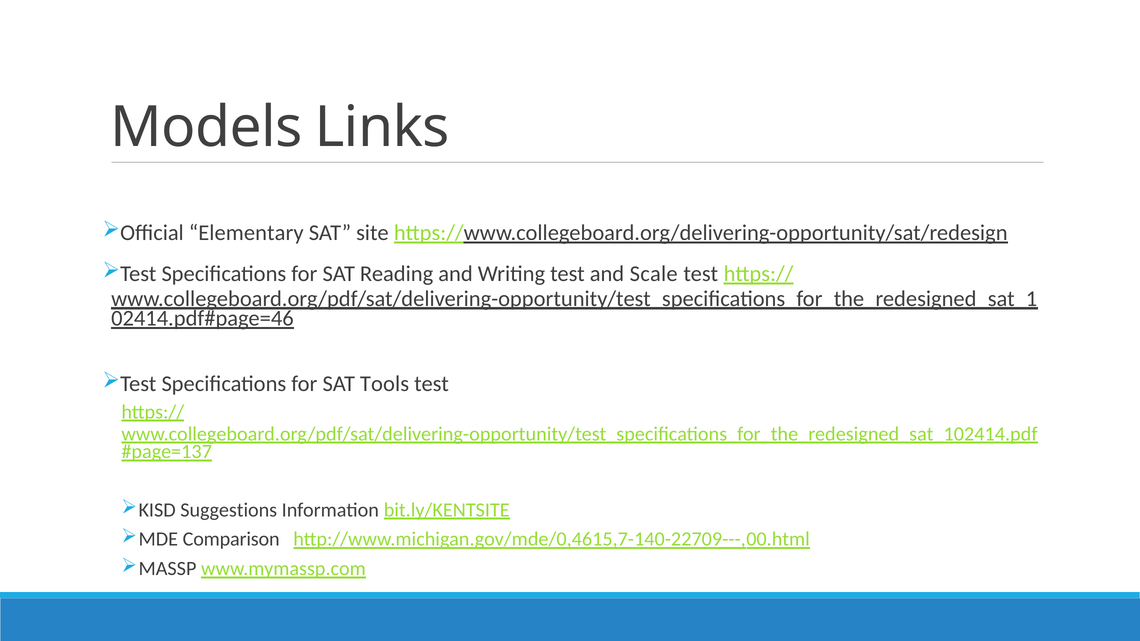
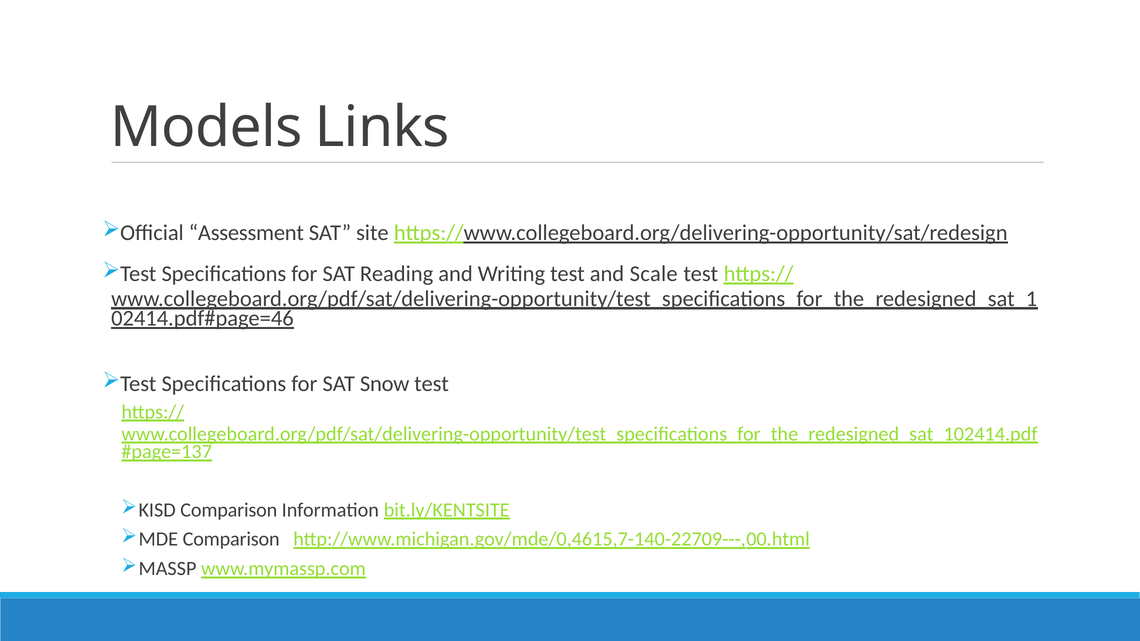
Elementary: Elementary -> Assessment (246, 233)
Tools: Tools -> Snow (385, 384)
Suggestions: Suggestions -> Comparison (229, 510)
